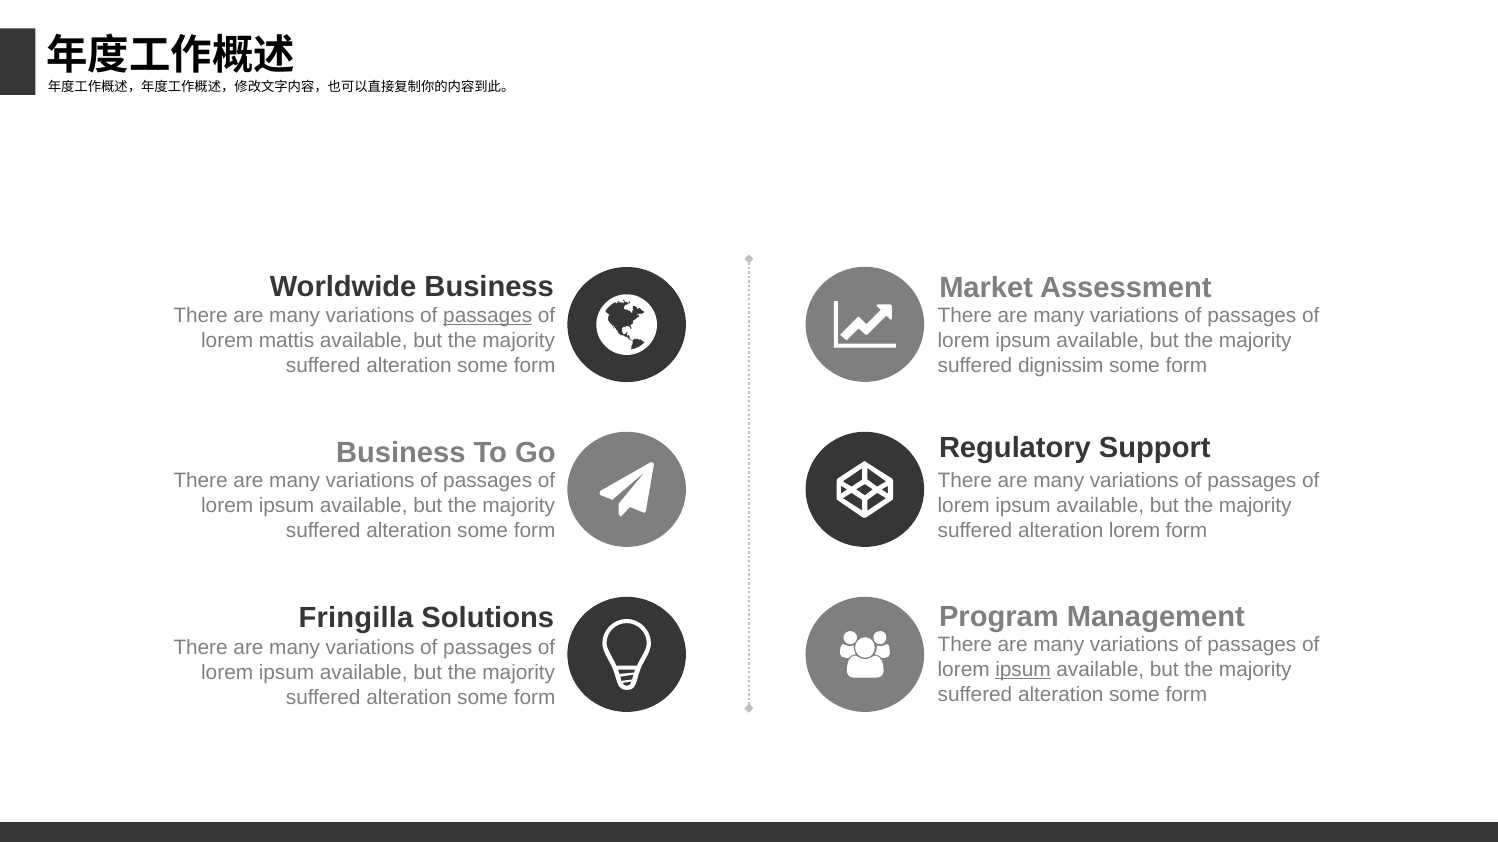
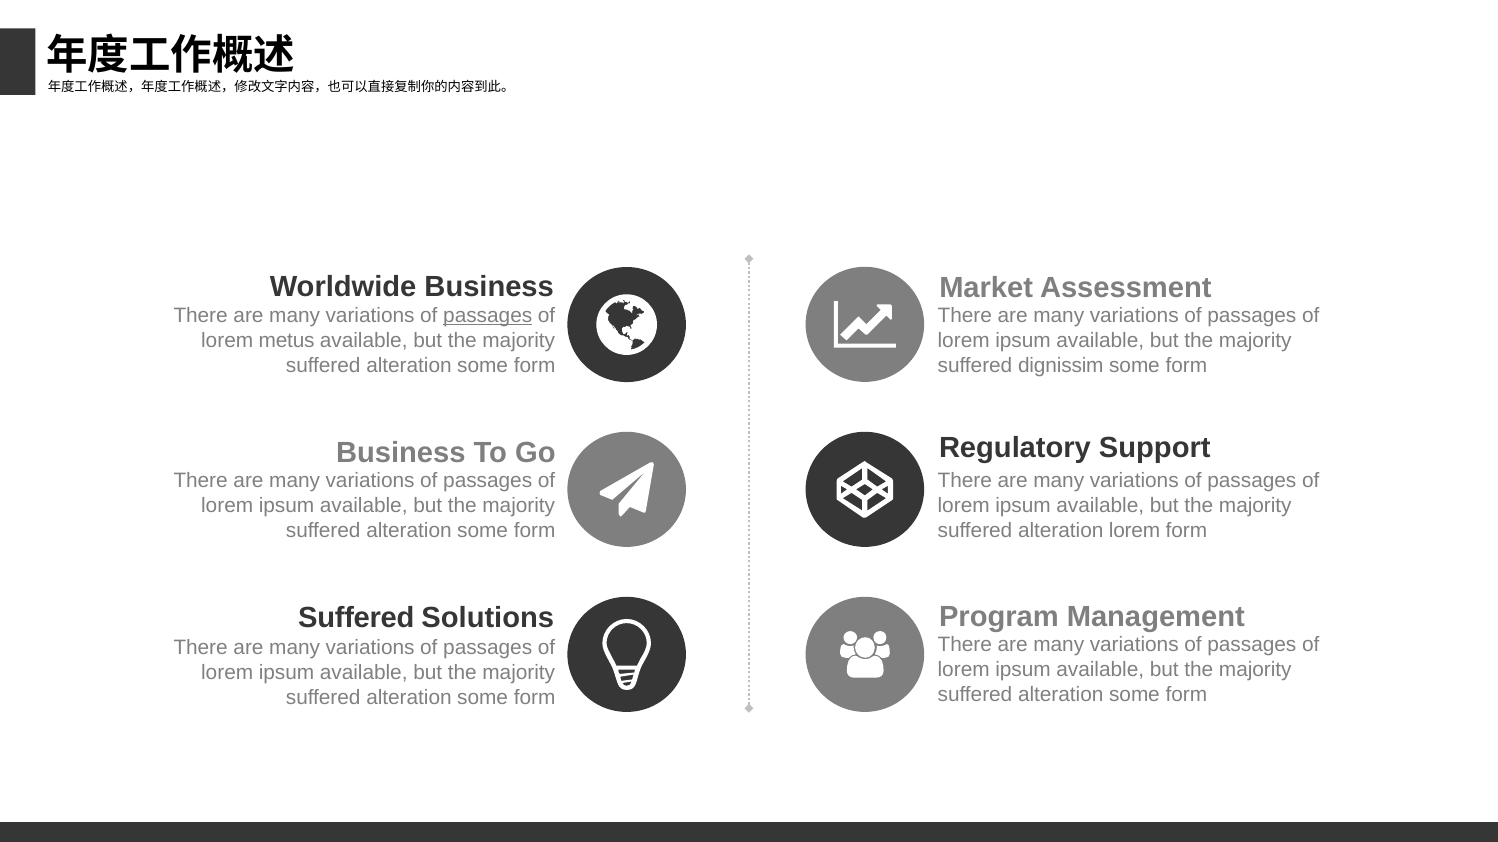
mattis: mattis -> metus (287, 341)
Fringilla: Fringilla -> Suffered (356, 619)
ipsum underline: present -> none (1023, 670)
